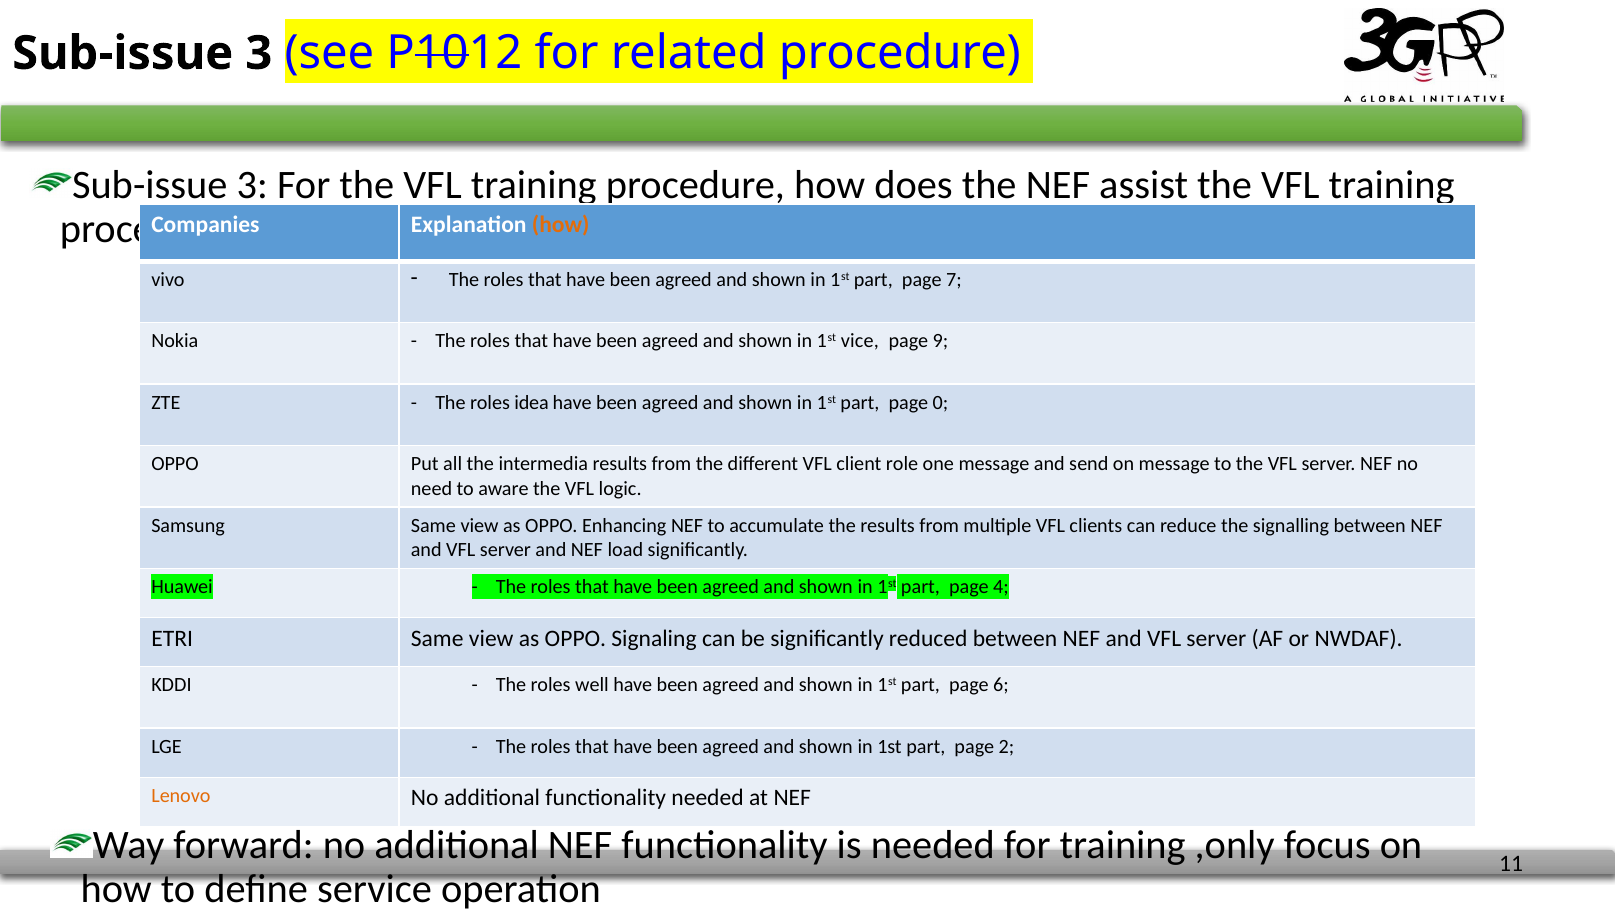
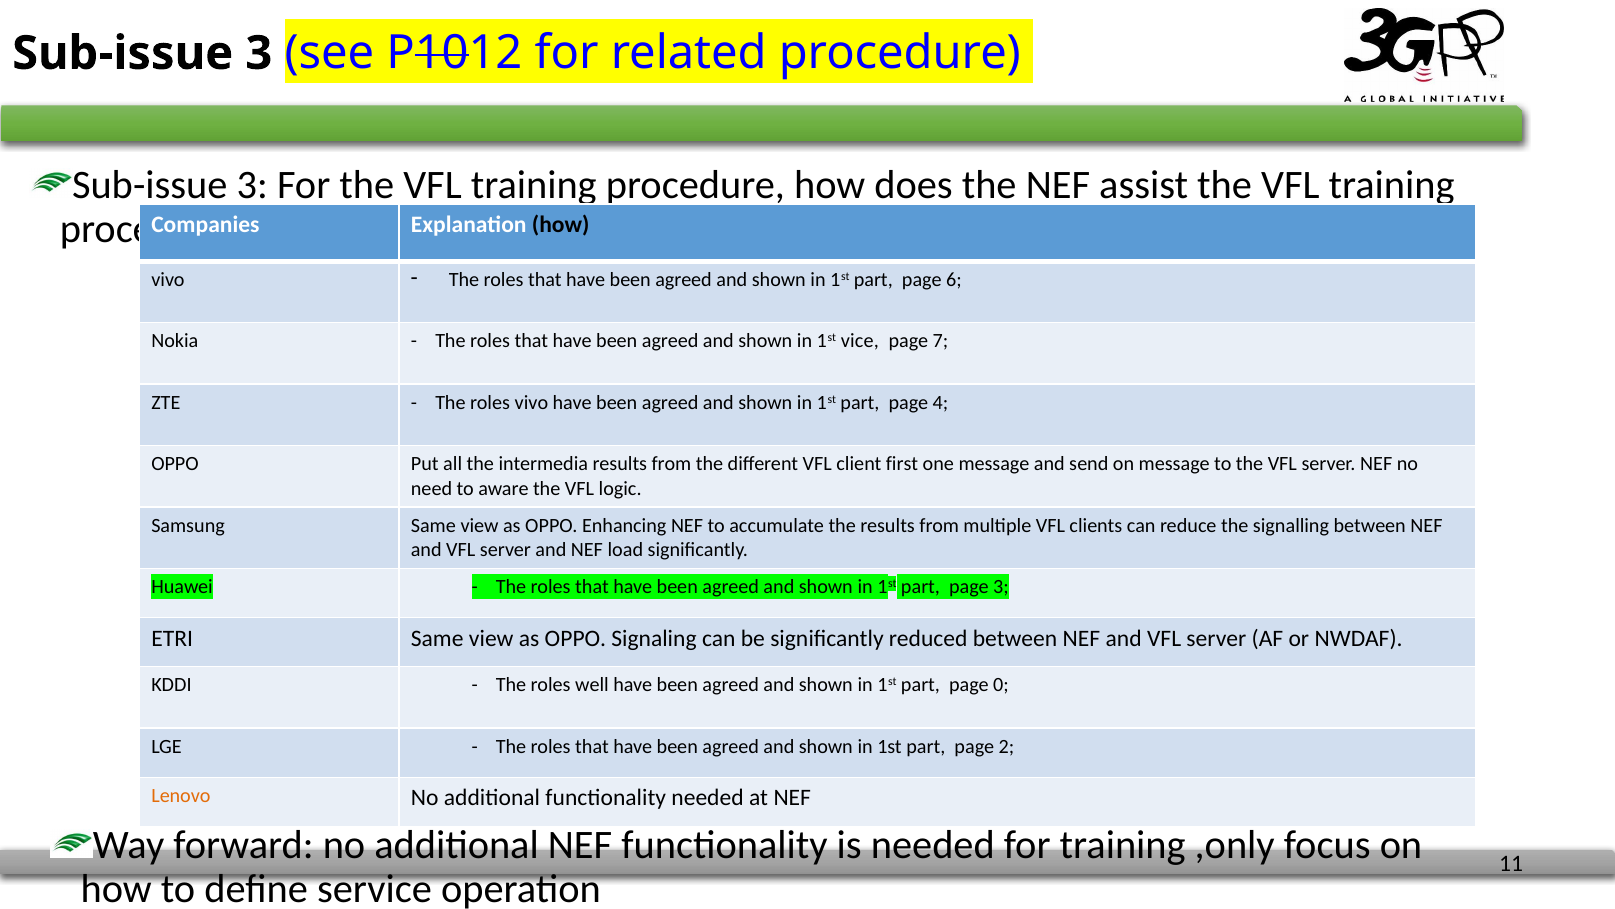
how colour: orange -> black (561, 224)
7: 7 -> 6 (954, 280)
9: 9 -> 7 (940, 341)
roles idea: idea -> vivo (531, 402)
0: 0 -> 4 (940, 402)
role: role -> first (902, 464)
page 4: 4 -> 3 (1001, 587)
6: 6 -> 0 (1001, 685)
